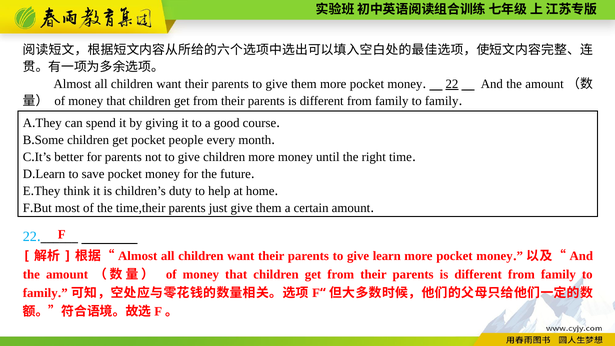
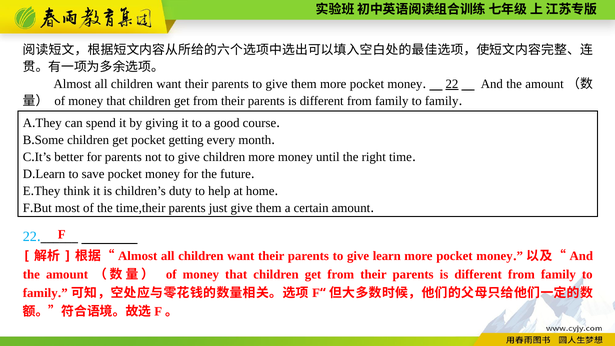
people: people -> getting (186, 140)
